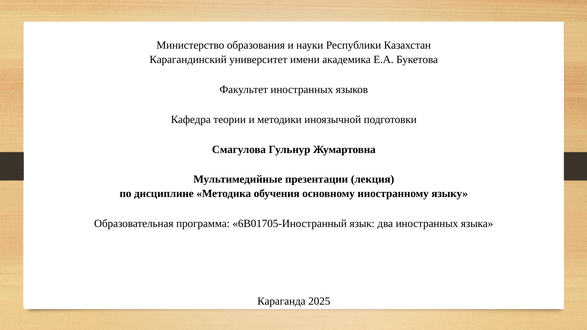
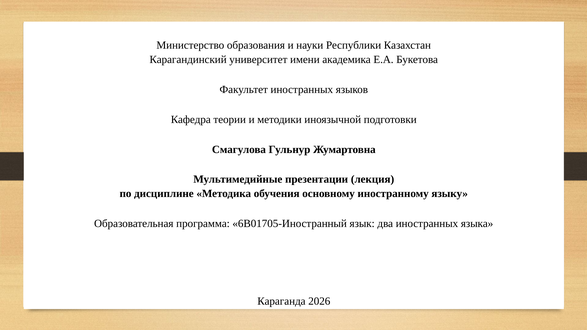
2025: 2025 -> 2026 (319, 301)
